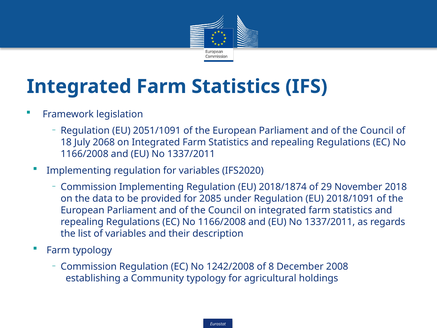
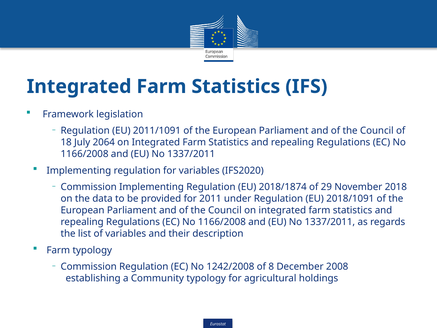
2051/1091: 2051/1091 -> 2011/1091 (157, 131)
2068: 2068 -> 2064 (104, 142)
2085: 2085 -> 2011 (210, 199)
